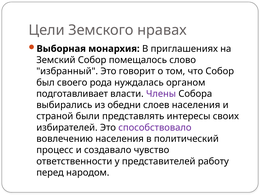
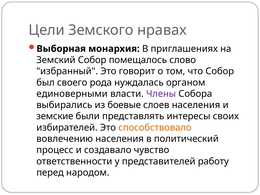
подготавливает: подготавливает -> единоверными (72, 94)
обедни: обедни -> боевые (124, 105)
страной: страной -> земские (55, 116)
способствовало colour: purple -> orange (155, 128)
